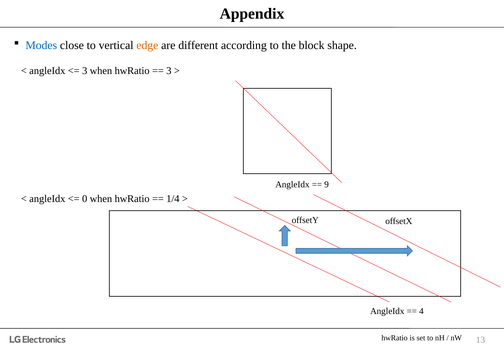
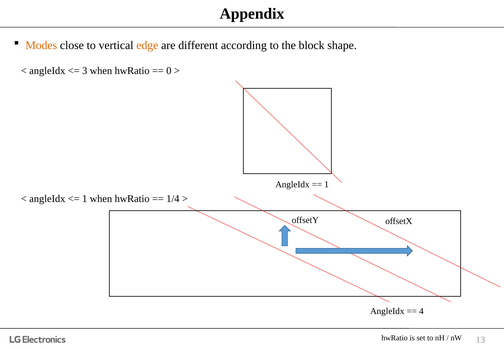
Modes colour: blue -> orange (41, 45)
3: 3 -> 0 (169, 71)
9: 9 -> 1 (327, 184)
0: 0 -> 1 (85, 199)
